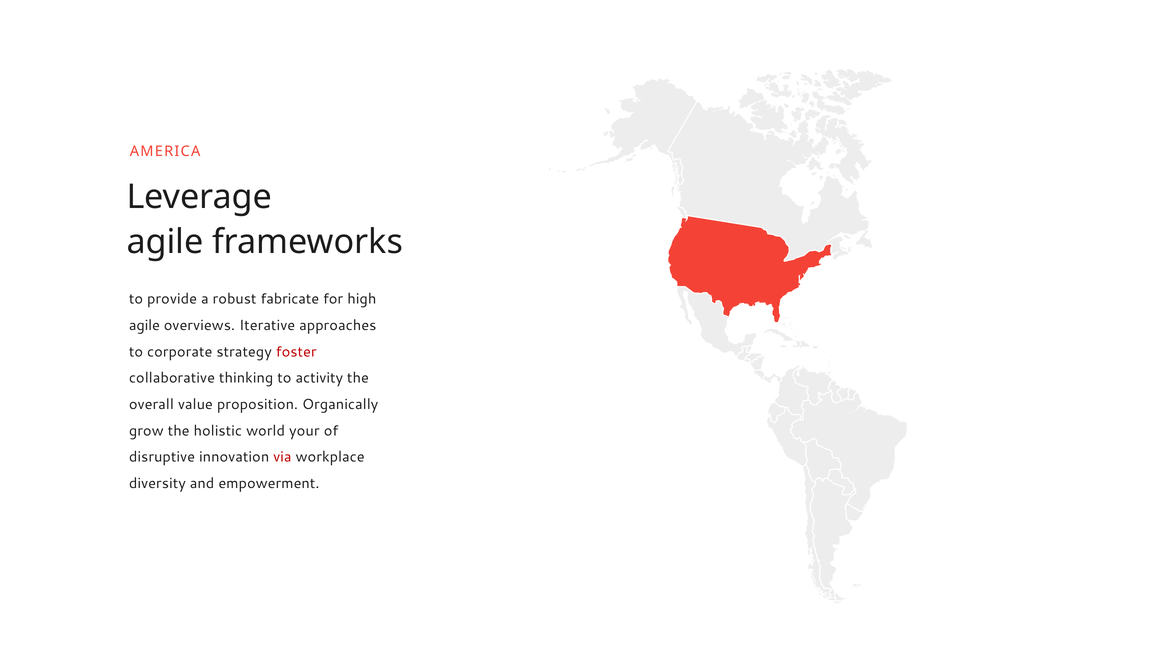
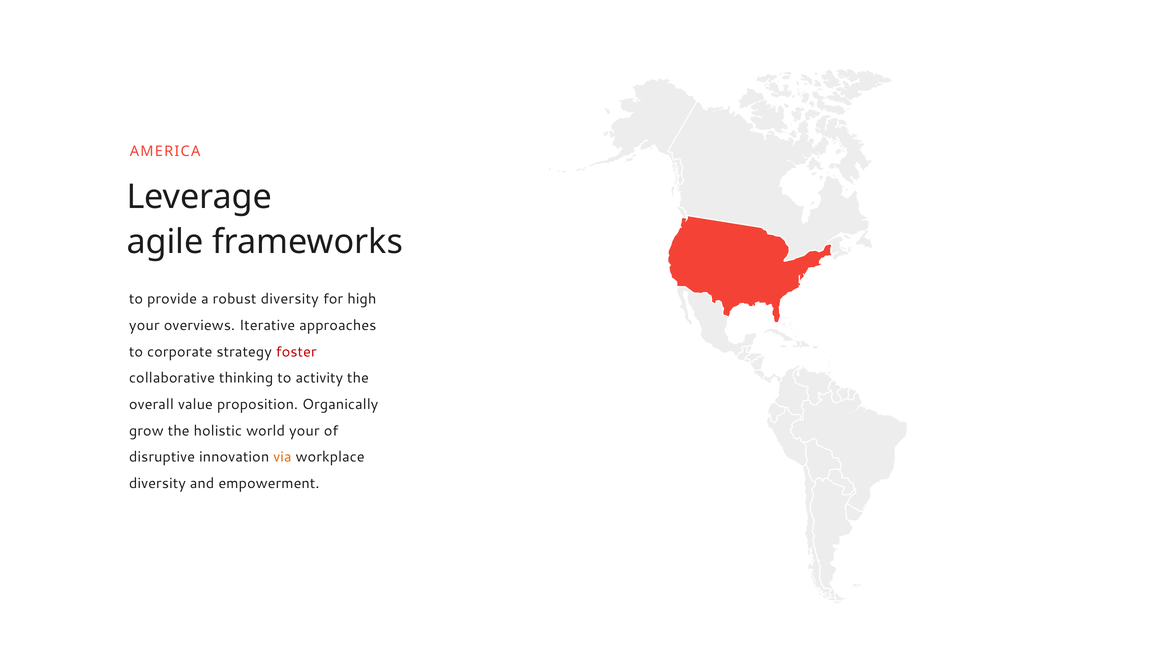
robust fabricate: fabricate -> diversity (290, 299)
agile: agile -> your (144, 326)
via colour: red -> orange (282, 458)
